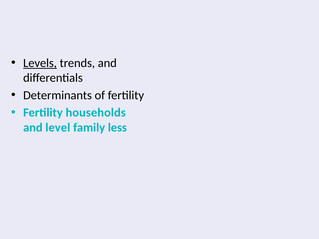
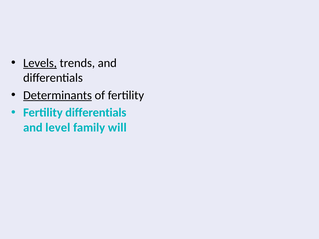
Determinants underline: none -> present (58, 95)
Fertility households: households -> differentials (96, 113)
less: less -> will (117, 128)
